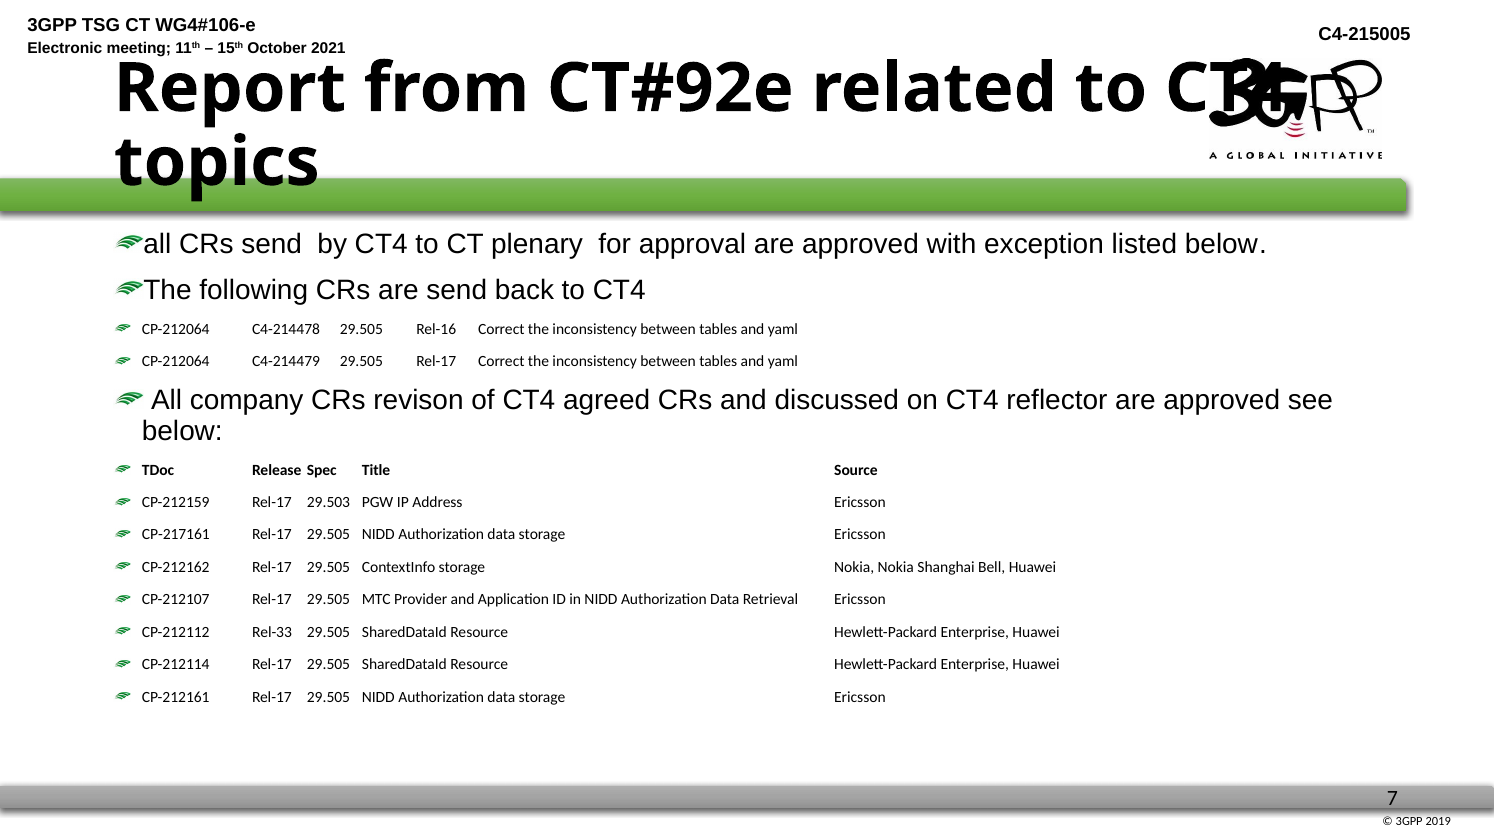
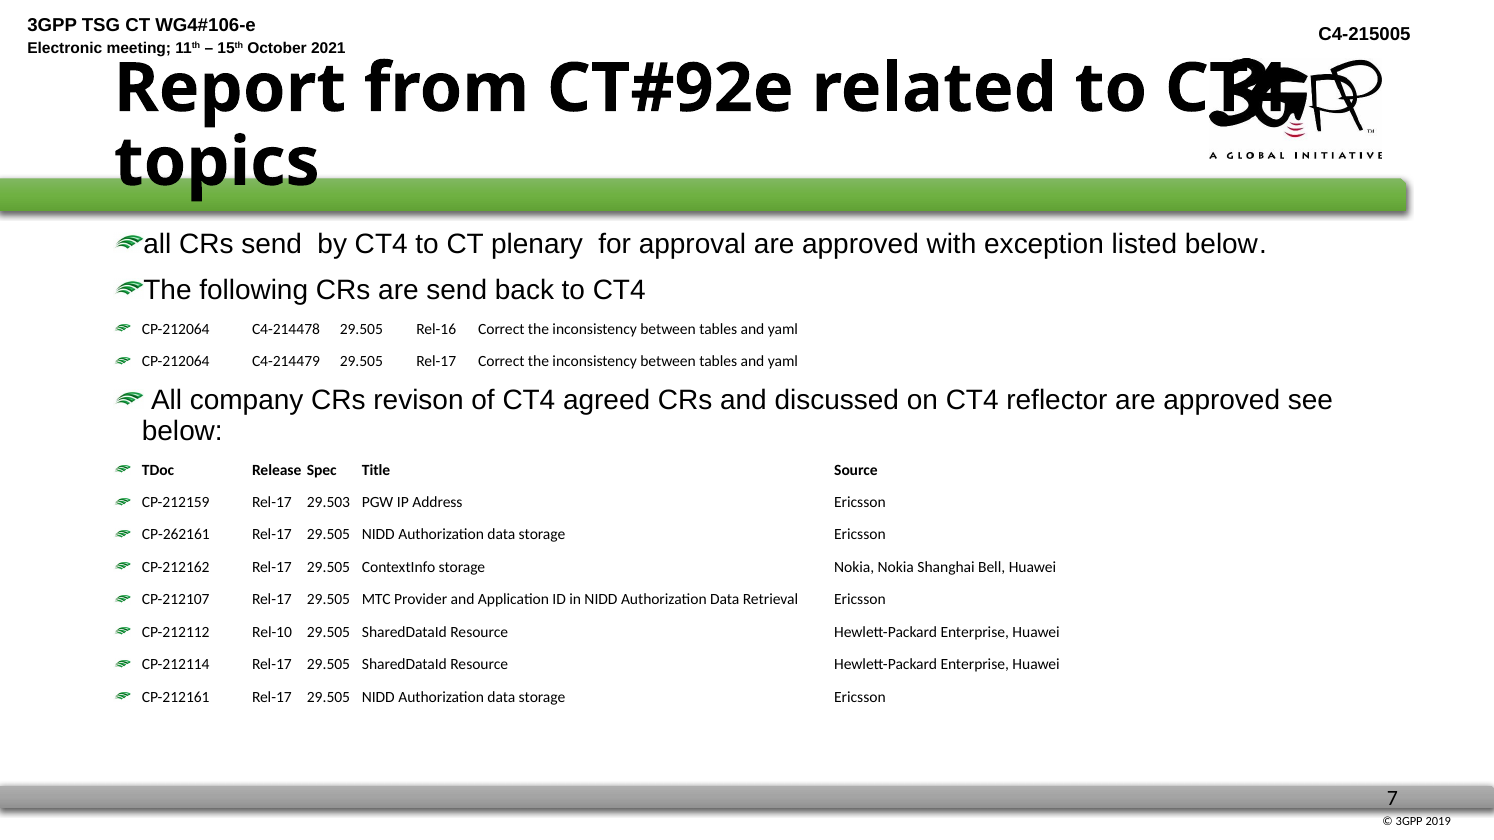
CP-217161: CP-217161 -> CP-262161 (176, 535)
Rel-33: Rel-33 -> Rel-10 (272, 632)
